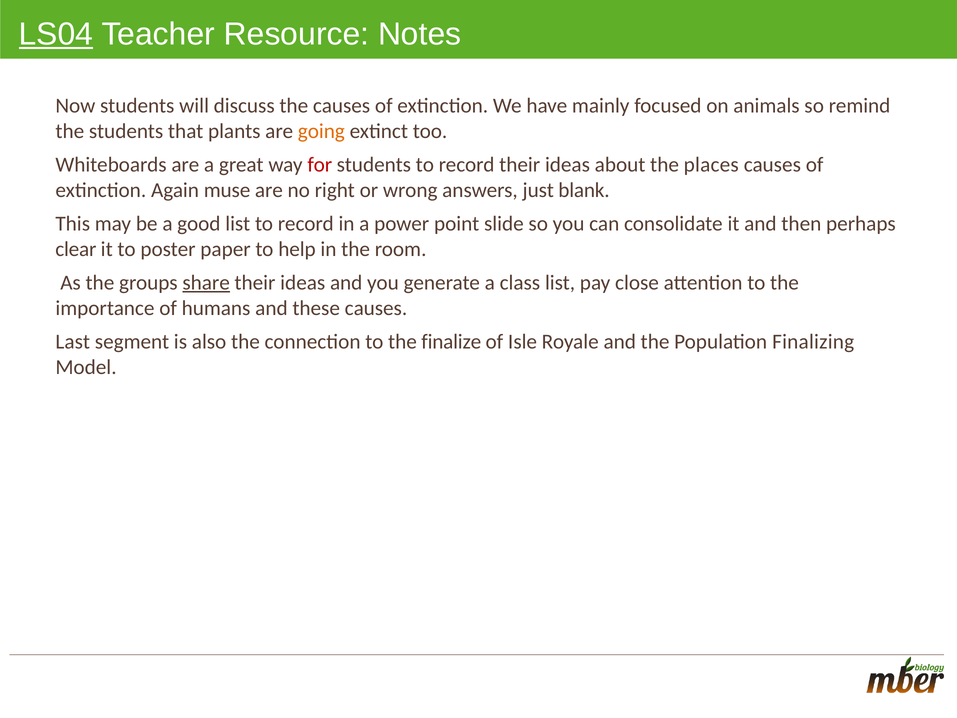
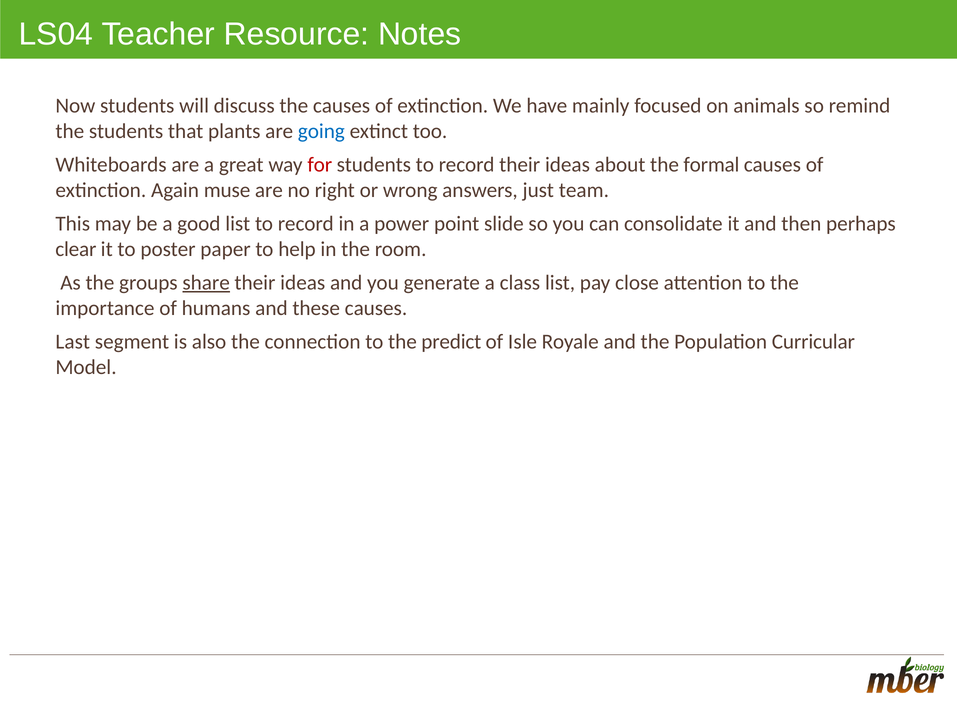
LS04 underline: present -> none (56, 34)
going colour: orange -> blue (321, 131)
places: places -> formal (711, 165)
blank: blank -> team (584, 190)
finalize: finalize -> predict (451, 342)
Finalizing: Finalizing -> Curricular (813, 342)
